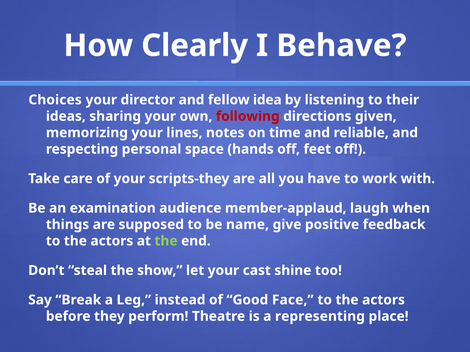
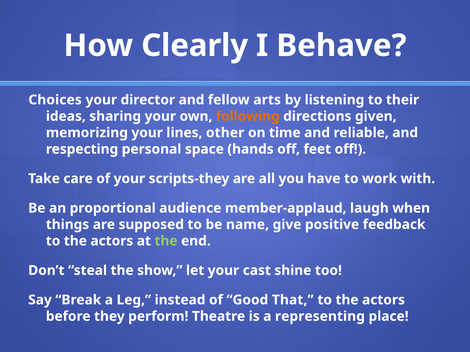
idea: idea -> arts (267, 100)
following colour: red -> orange (248, 116)
notes: notes -> other (225, 133)
examination: examination -> proportional (113, 208)
Face: Face -> That (293, 300)
